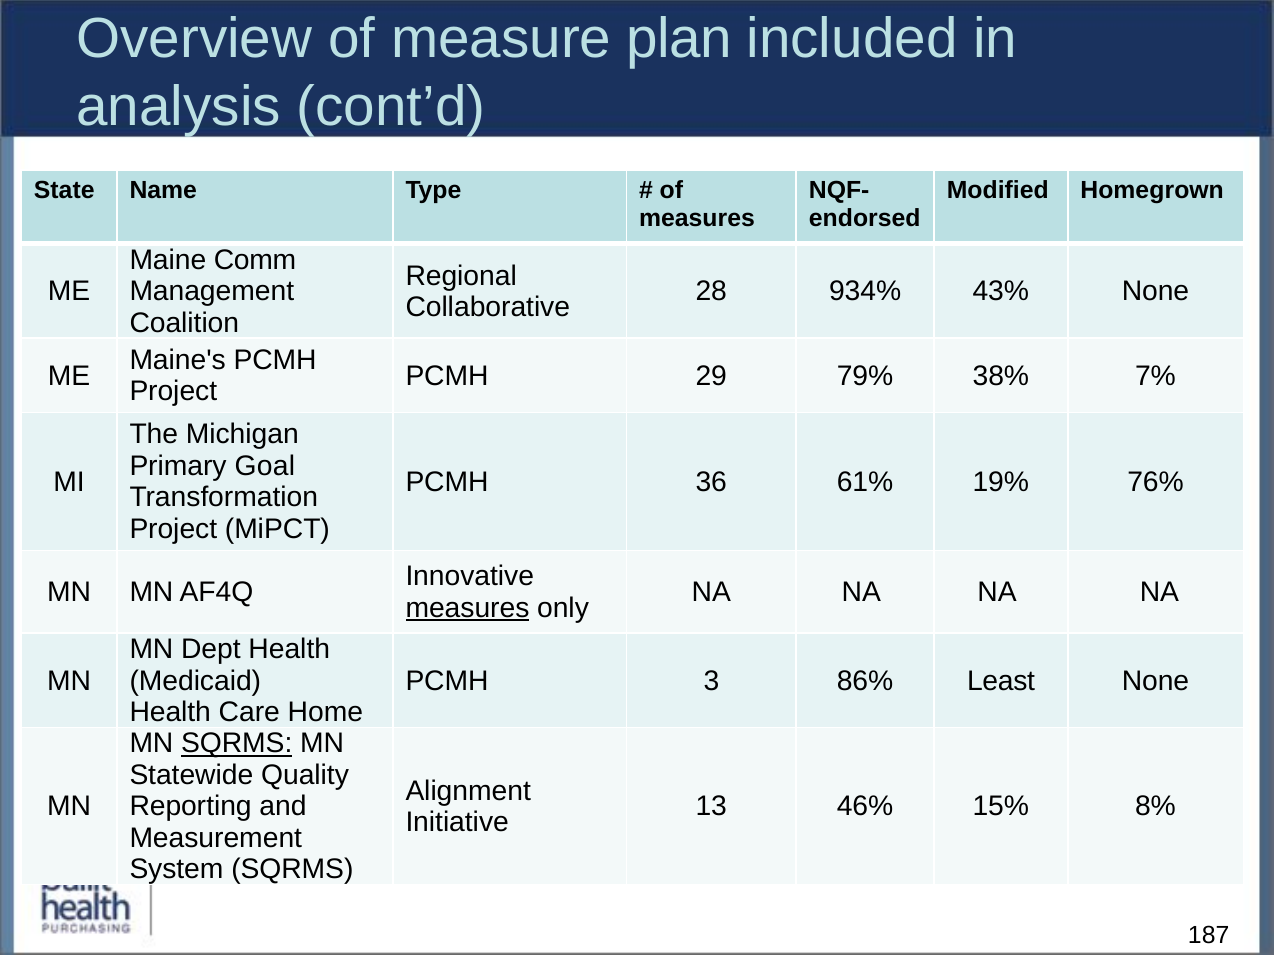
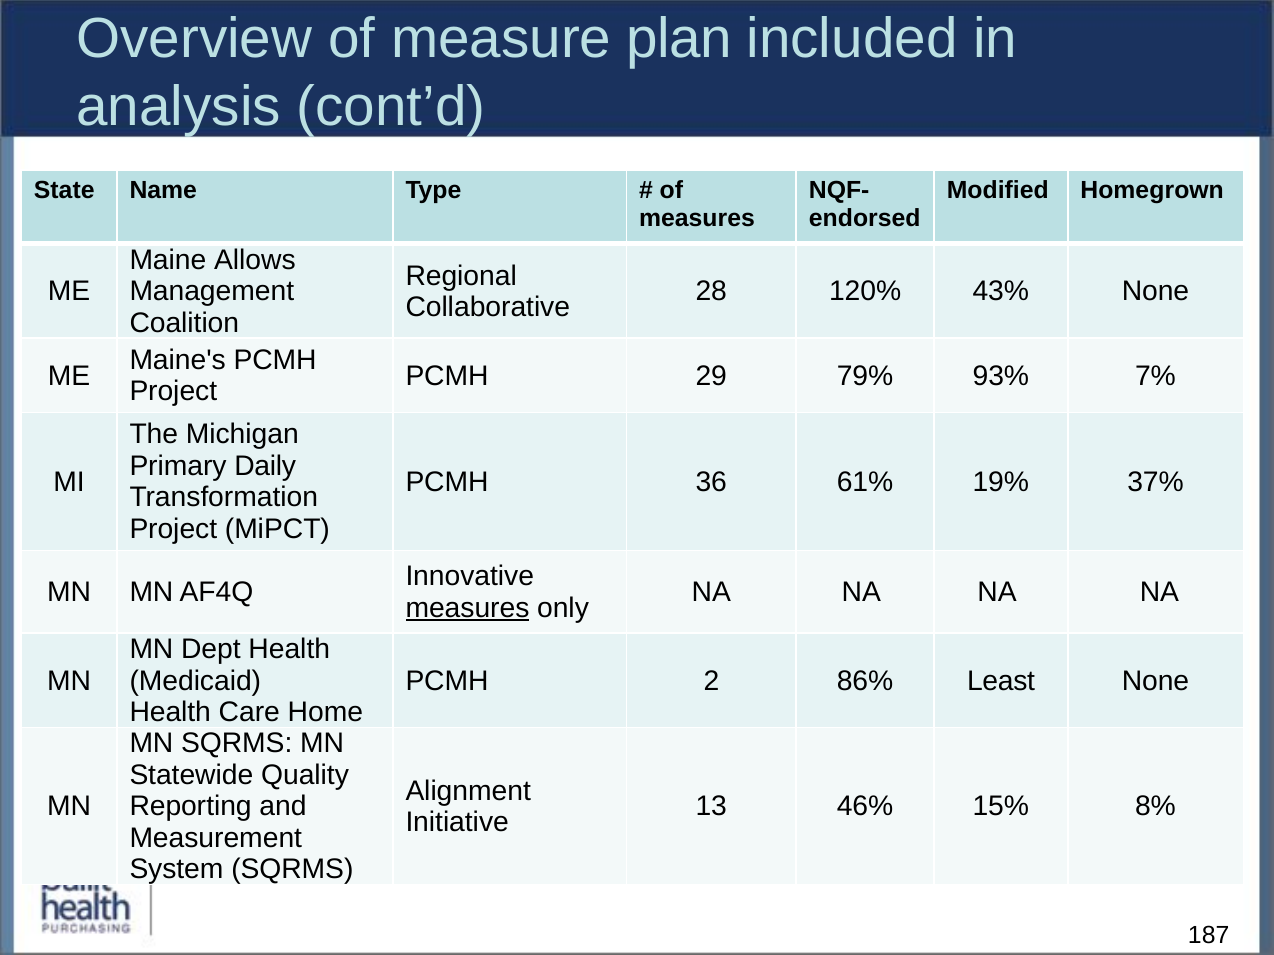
Comm: Comm -> Allows (255, 260)
934%: 934% -> 120% (865, 292)
38%: 38% -> 93% (1001, 376)
Goal: Goal -> Daily (265, 466)
76%: 76% -> 37% (1155, 482)
3: 3 -> 2 (711, 681)
SQRMS underline: present -> none (237, 744)
